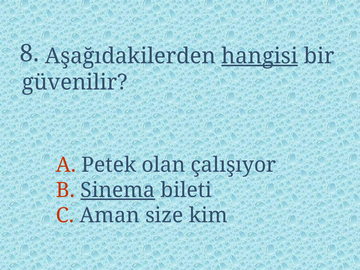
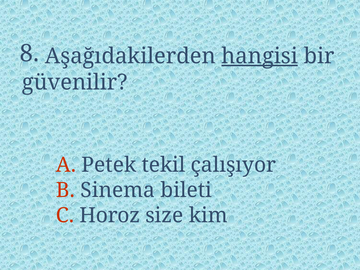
olan: olan -> tekil (164, 165)
Sinema underline: present -> none (118, 190)
Aman: Aman -> Horoz (110, 215)
